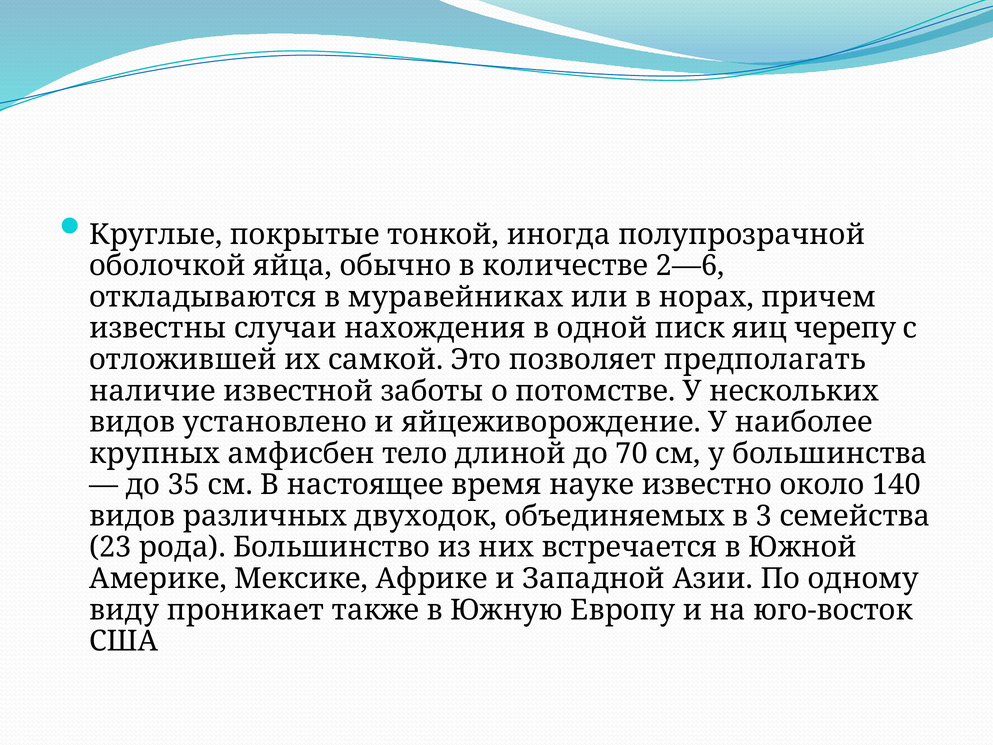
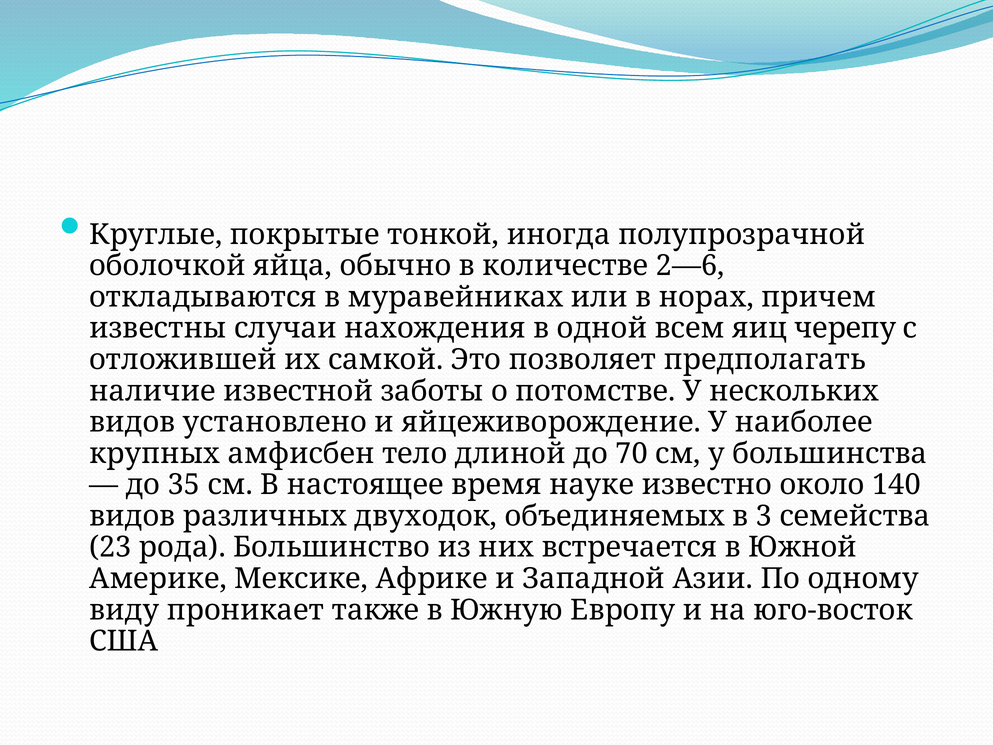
писк: писк -> всем (690, 328)
